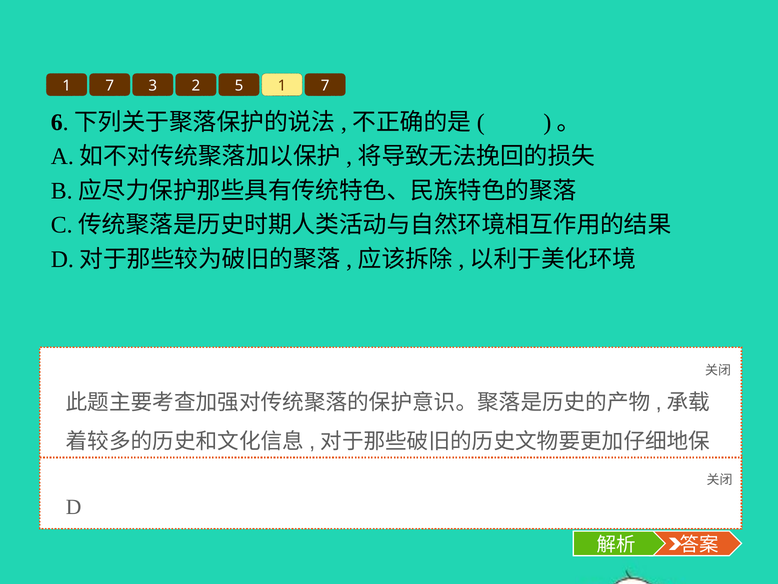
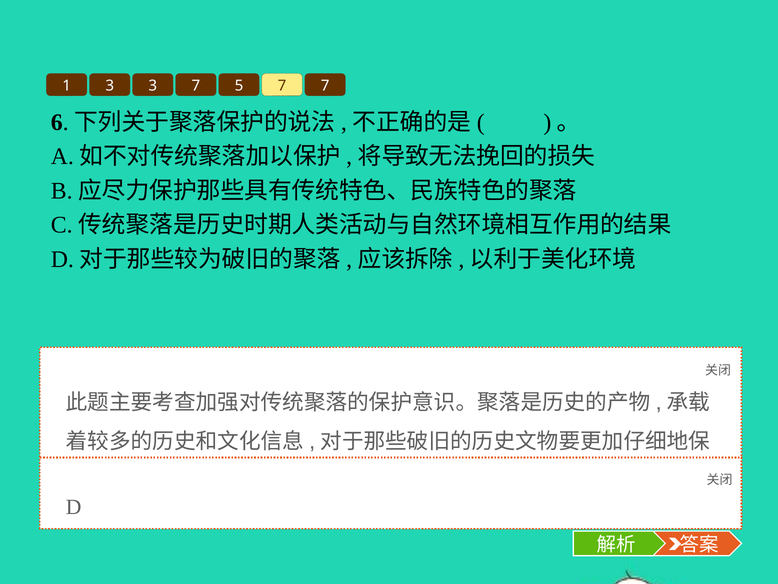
7: 7 -> 3 (110, 86)
3 2: 2 -> 7 (196, 86)
5 1: 1 -> 7 (282, 86)
